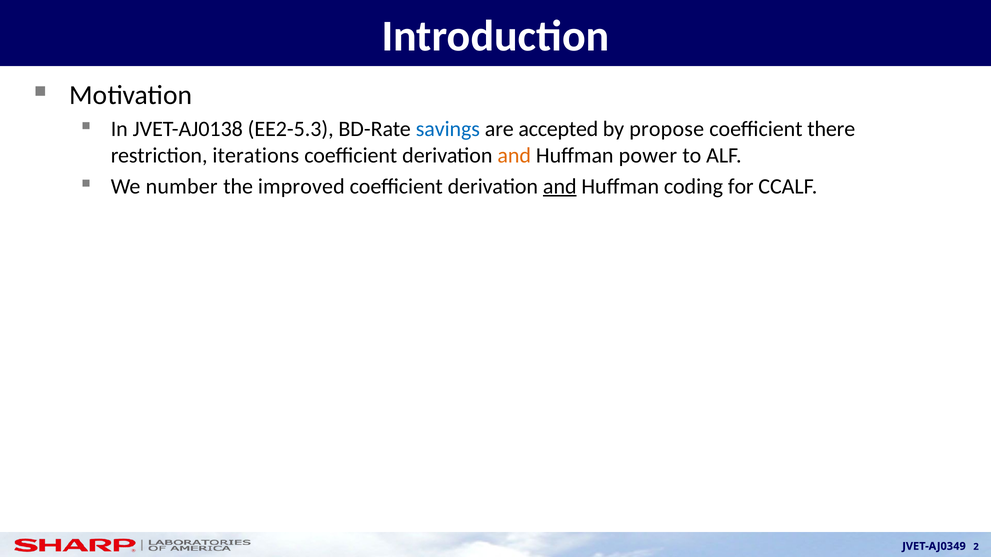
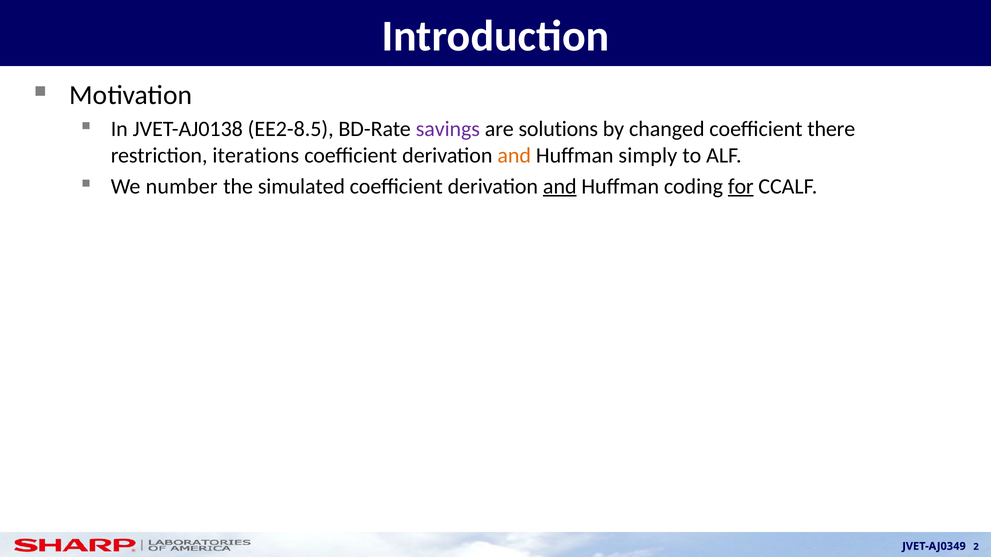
EE2-5.3: EE2-5.3 -> EE2-8.5 (291, 129)
savings colour: blue -> purple (448, 129)
accepted: accepted -> solutions (558, 129)
propose: propose -> changed (667, 129)
power: power -> simply (648, 156)
improved: improved -> simulated (301, 186)
for underline: none -> present (741, 186)
